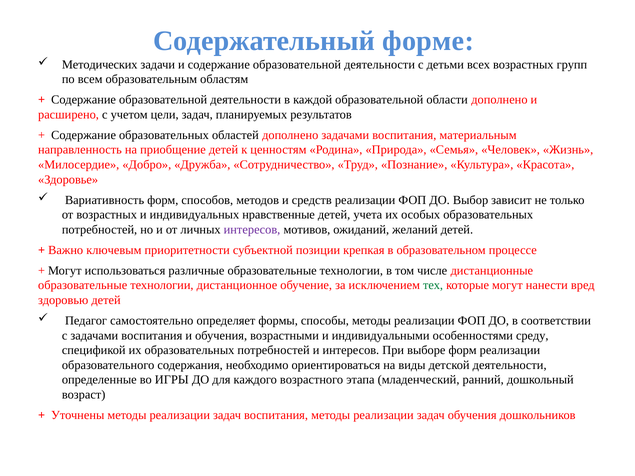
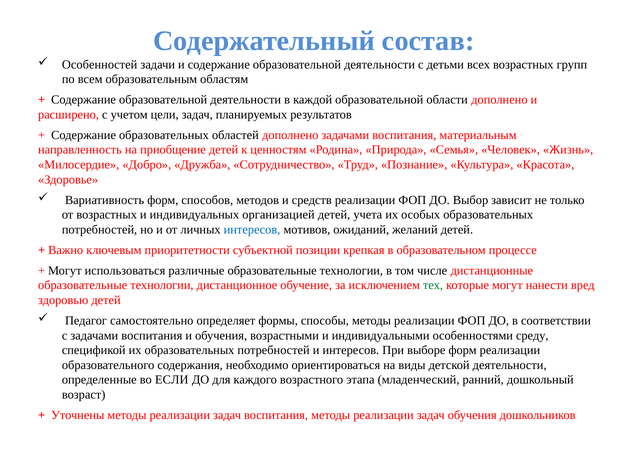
форме: форме -> состав (428, 41)
Методических: Методических -> Особенностей (100, 65)
нравственные: нравственные -> организацией (279, 215)
интересов colour: purple -> blue (252, 230)
ИГРЫ: ИГРЫ -> ЕСЛИ (172, 380)
